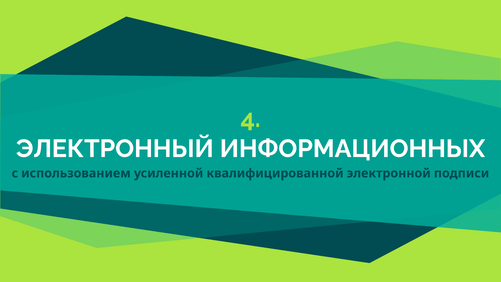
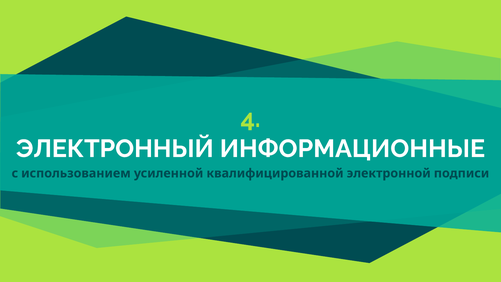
ИНФОРМАЦИОННЫХ: ИНФОРМАЦИОННЫХ -> ИНФОРМАЦИОННЫЕ (352, 149)
